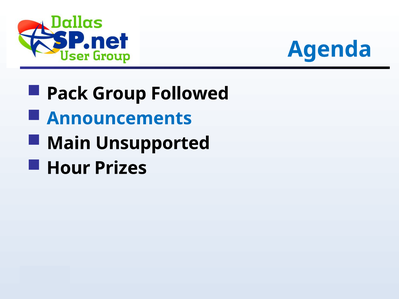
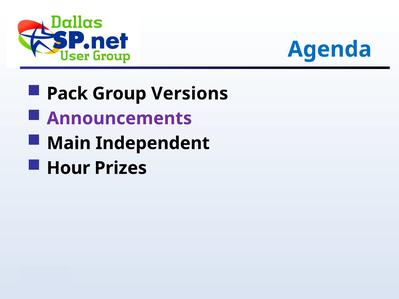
Followed: Followed -> Versions (190, 94)
Announcements colour: blue -> purple (119, 119)
Unsupported: Unsupported -> Independent (153, 143)
